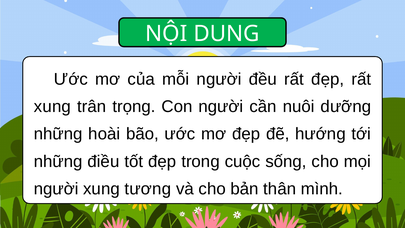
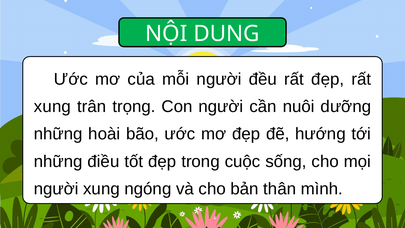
tương: tương -> ngóng (148, 189)
